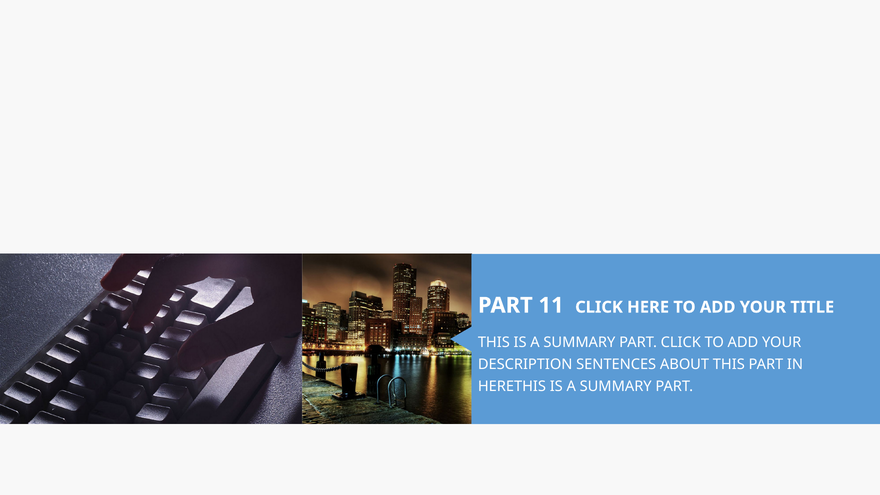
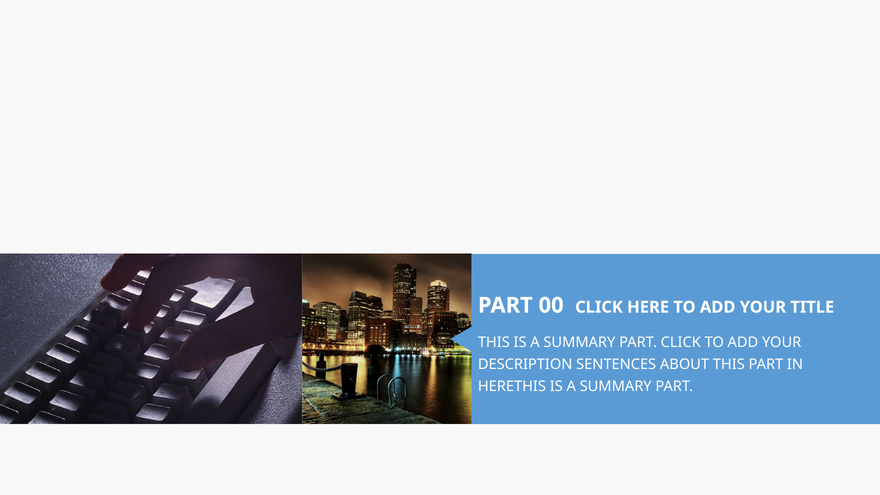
11: 11 -> 00 (551, 305)
